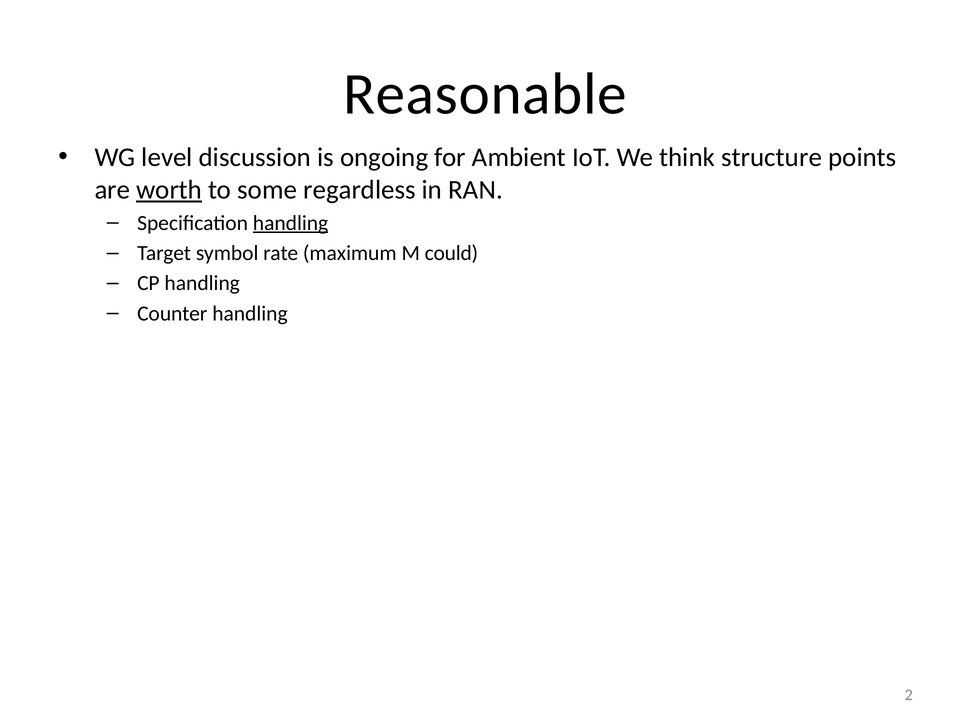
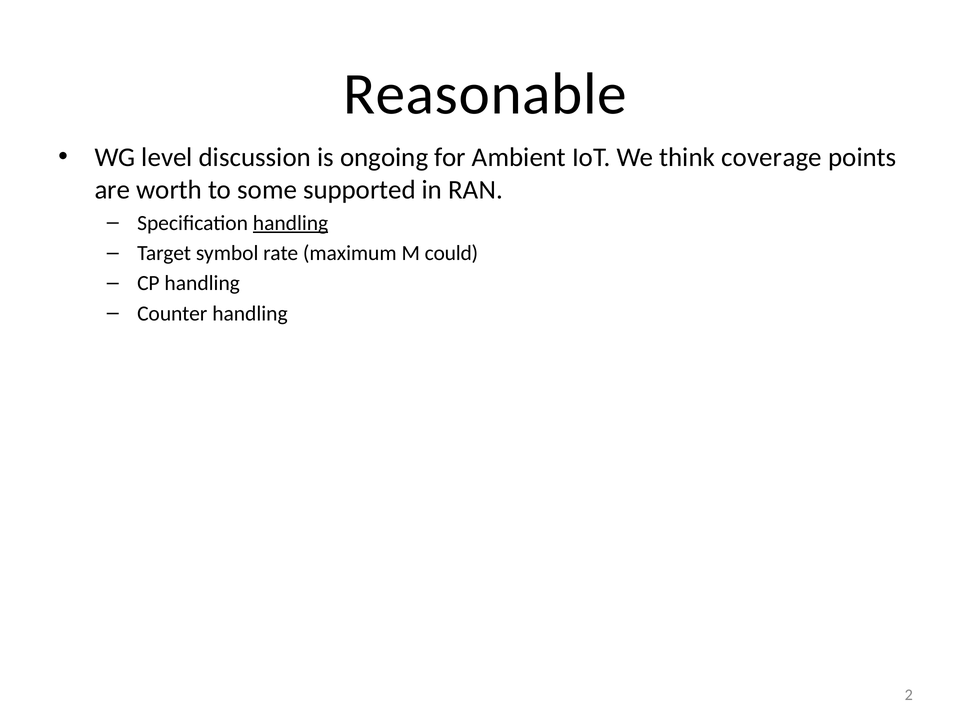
structure: structure -> coverage (772, 158)
worth underline: present -> none (169, 190)
regardless: regardless -> supported (360, 190)
